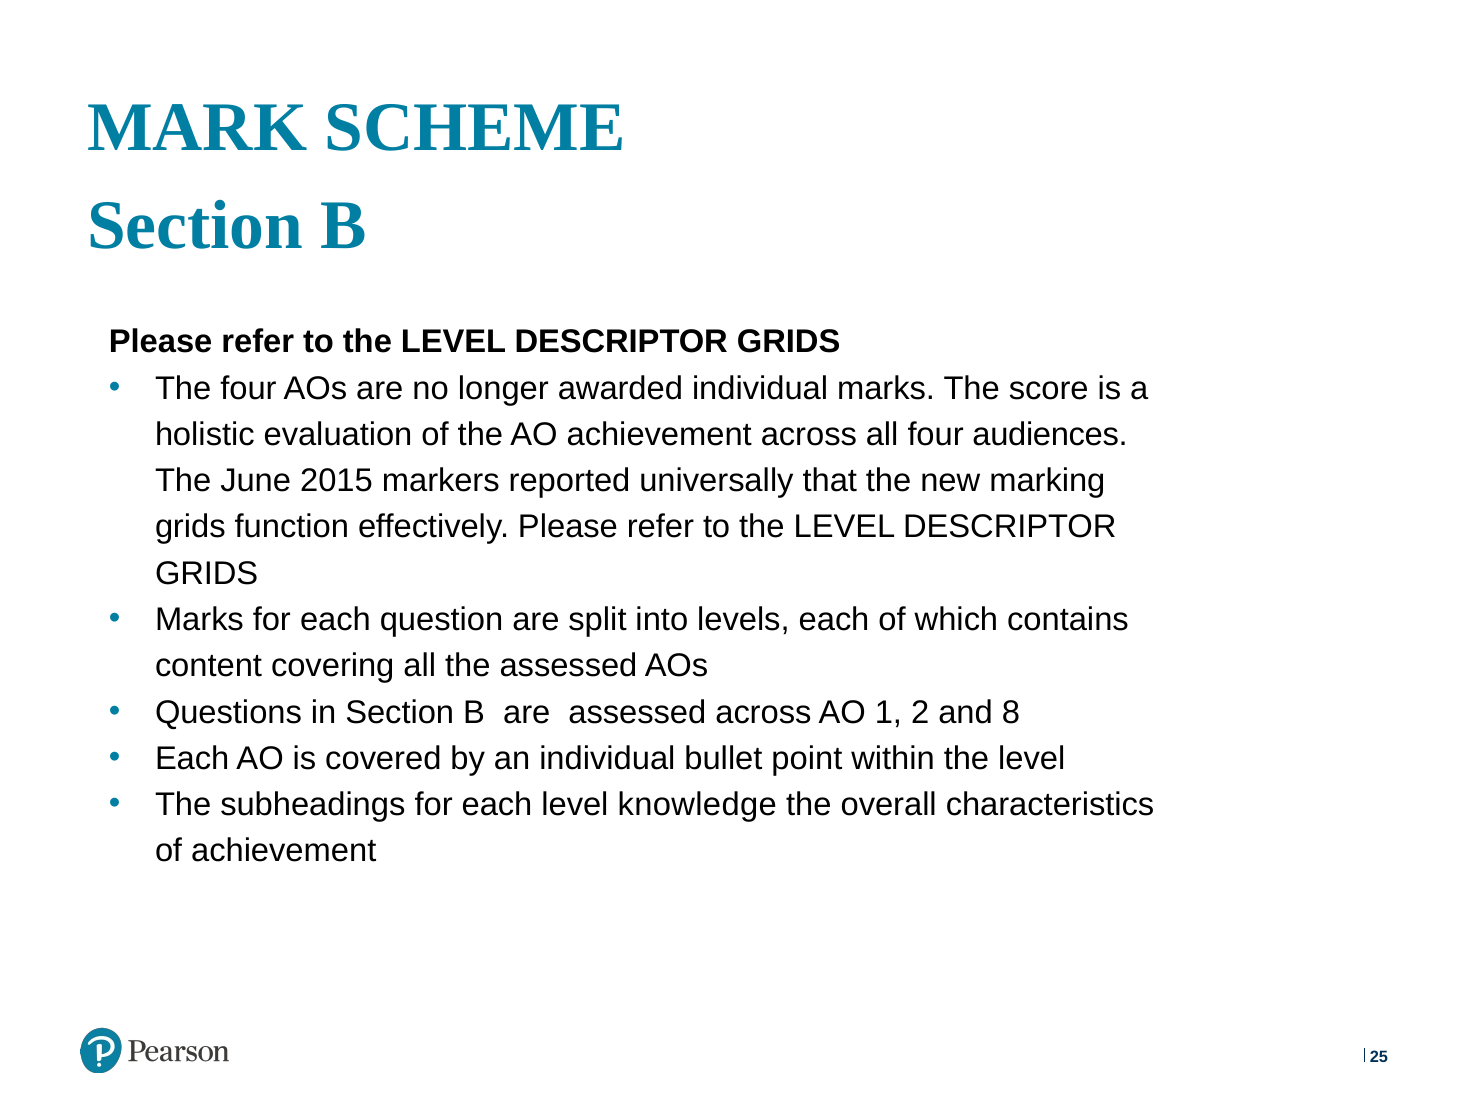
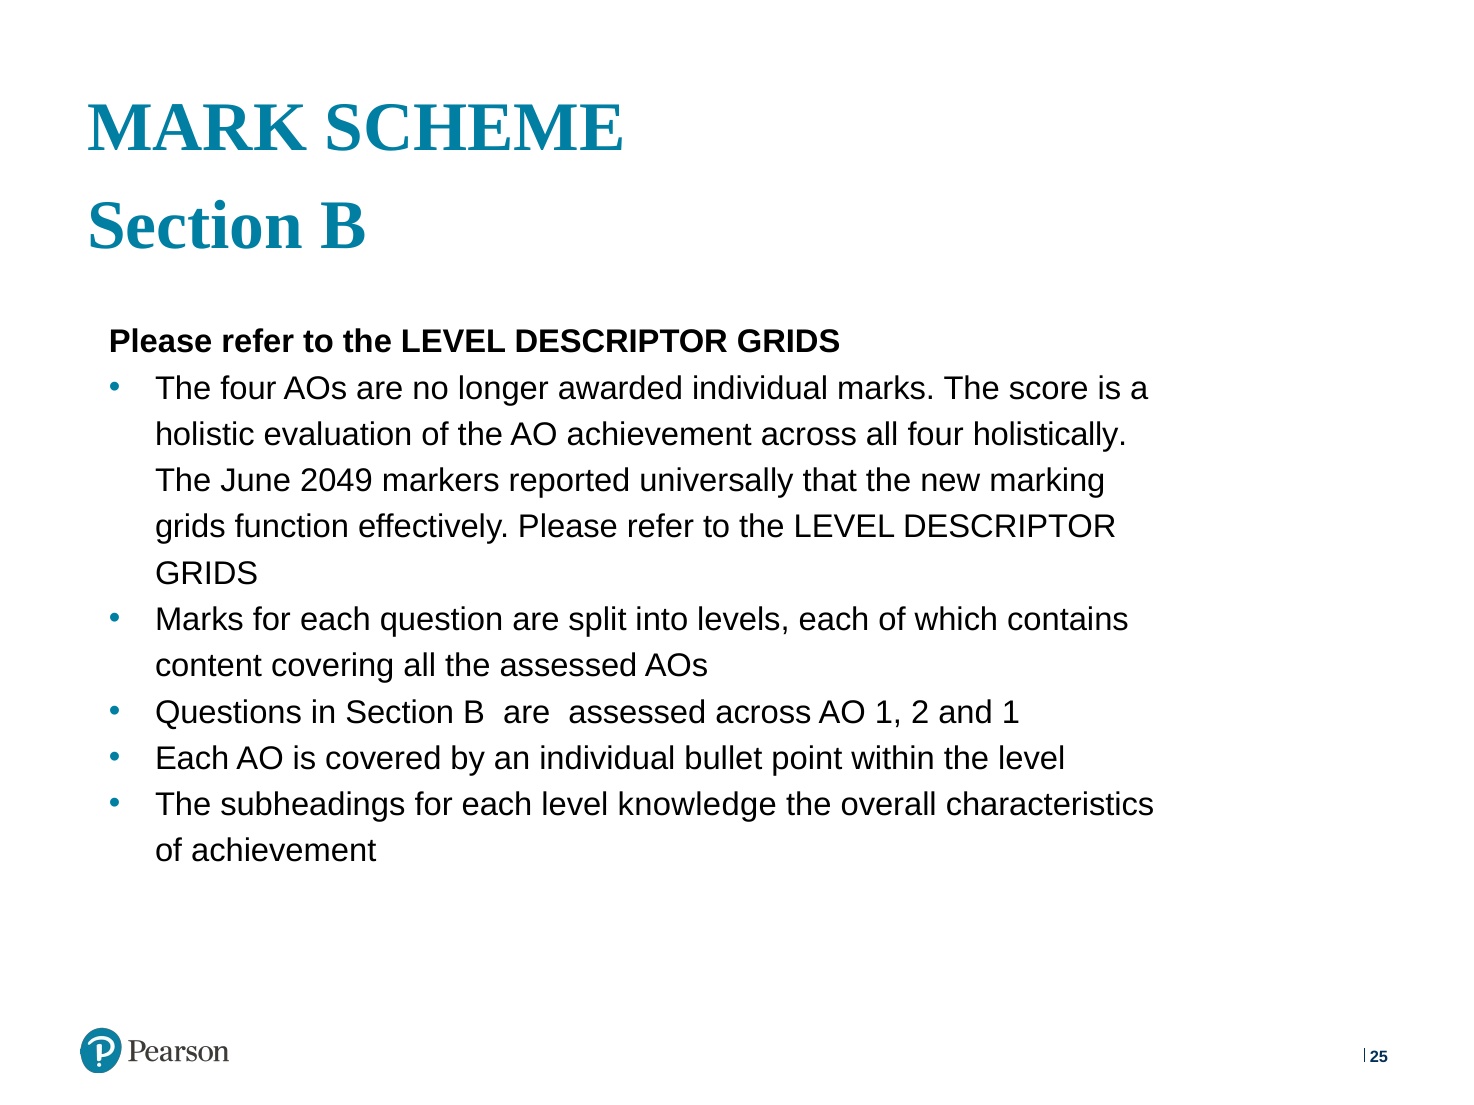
audiences: audiences -> holistically (1050, 435)
2015: 2015 -> 2049 (336, 481)
and 8: 8 -> 1 (1011, 713)
